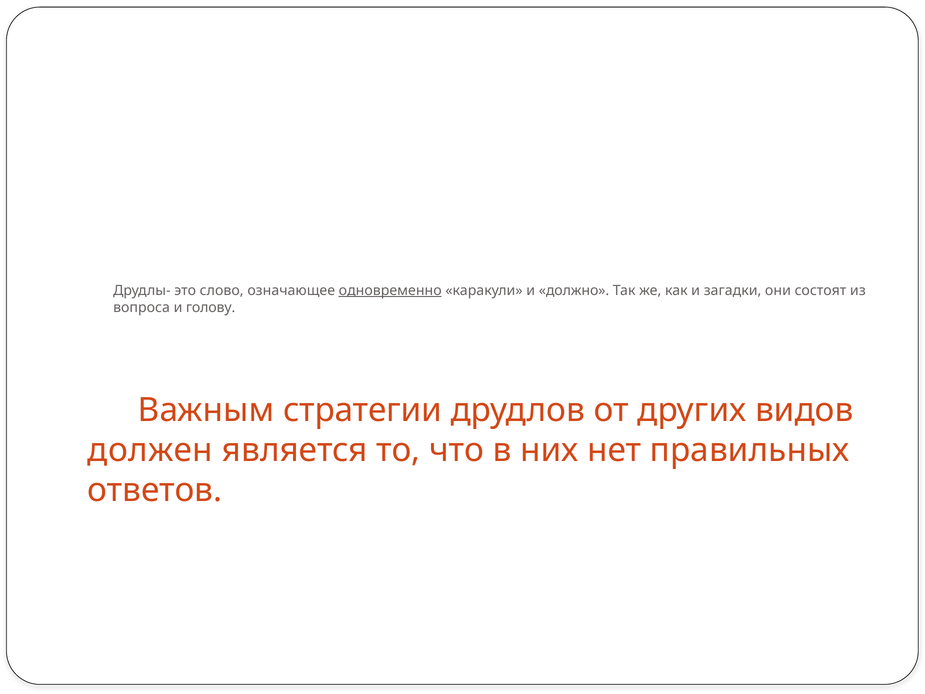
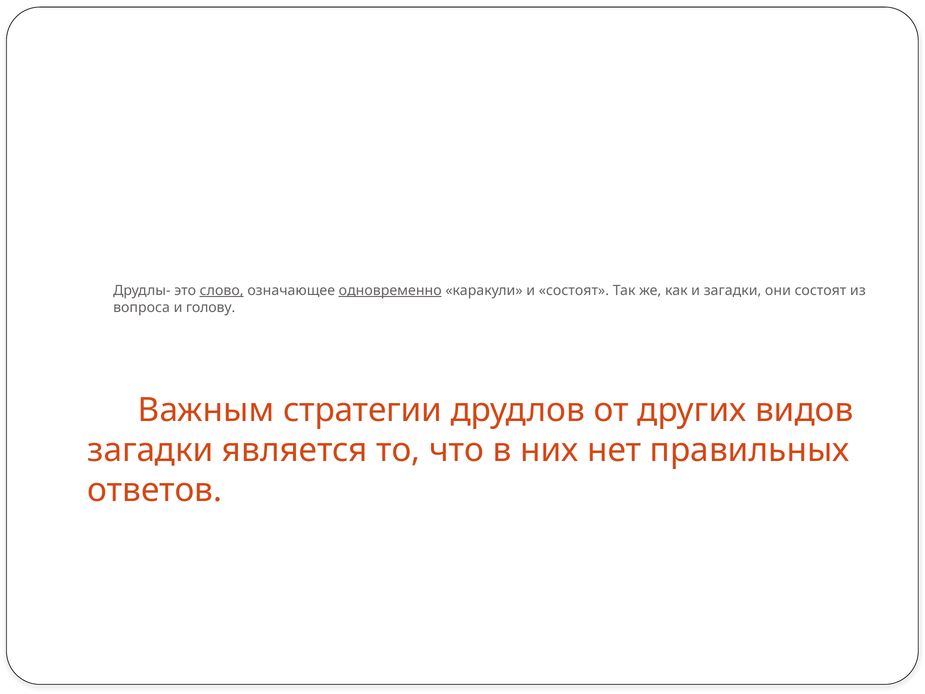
слово underline: none -> present (222, 290)
и должно: должно -> состоят (574, 290)
должен: должен -> загадки (150, 450)
